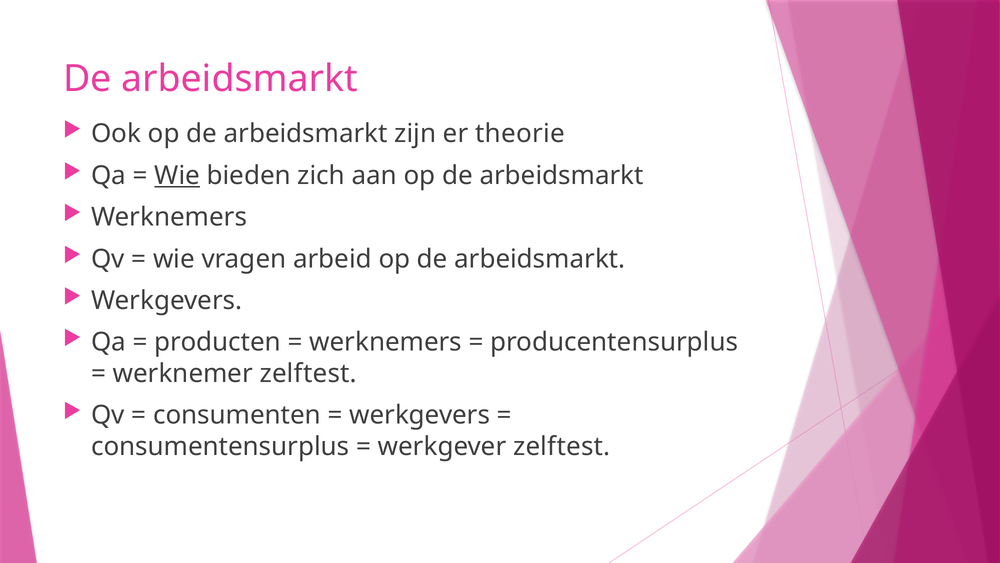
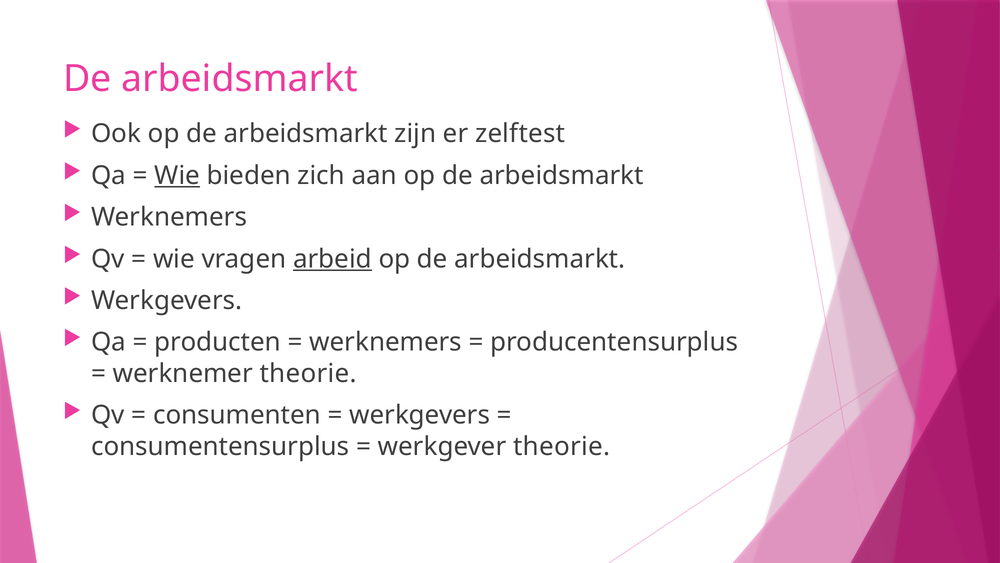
theorie: theorie -> zelftest (520, 134)
arbeid underline: none -> present (332, 259)
werknemer zelftest: zelftest -> theorie (308, 373)
werkgever zelftest: zelftest -> theorie (562, 446)
